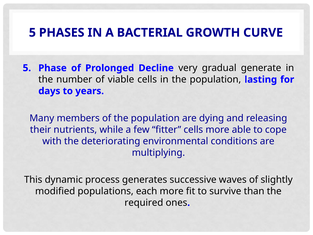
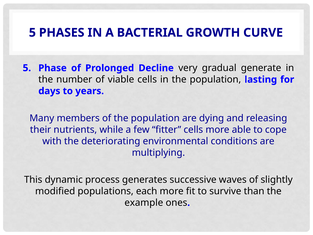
required: required -> example (144, 202)
